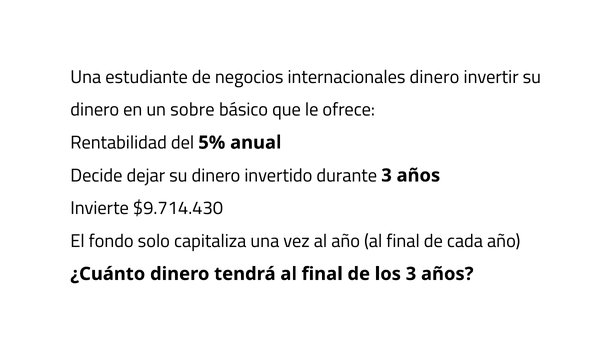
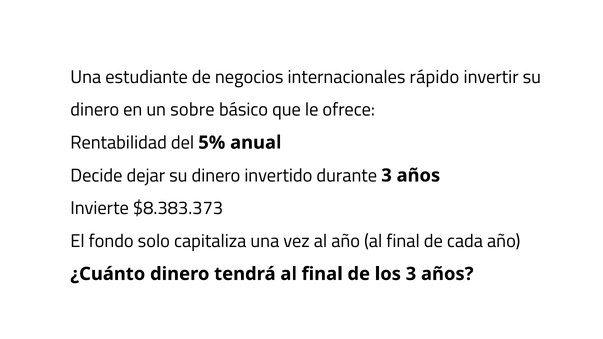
internacionales dinero: dinero -> rápido (434, 77)
$9.714.430: $9.714.430 -> $8.383.373 (178, 208)
